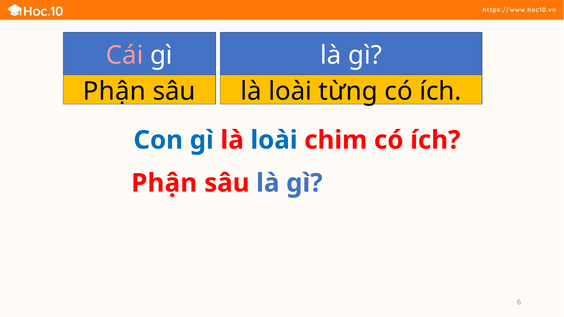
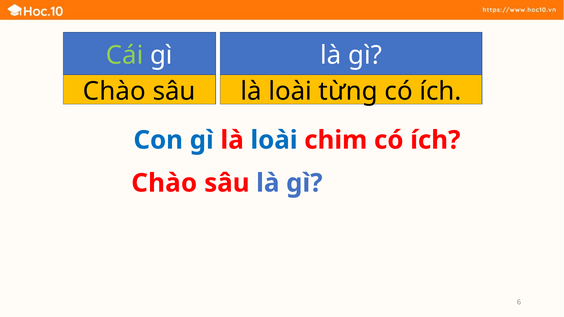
Cái colour: pink -> light green (125, 55)
Phận: Phận -> Chào (114, 91)
Phận: Phận -> Chào (164, 183)
